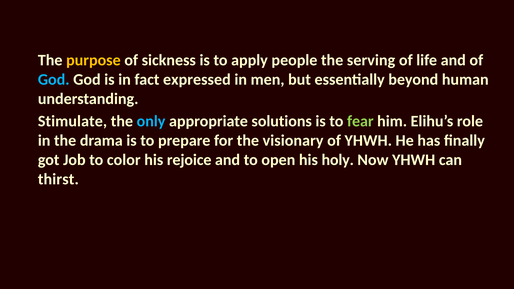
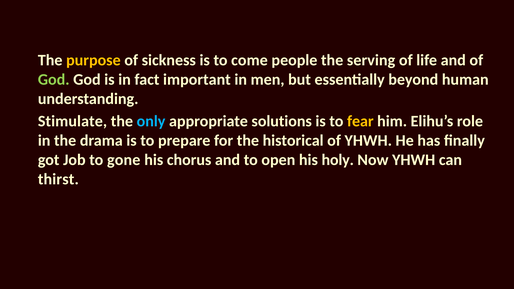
apply: apply -> come (249, 60)
God colour: light blue -> light green (54, 80)
expressed: expressed -> important (197, 80)
fear colour: light green -> yellow (360, 121)
visionary: visionary -> historical (293, 141)
color: color -> gone (124, 160)
rejoice: rejoice -> chorus (189, 160)
